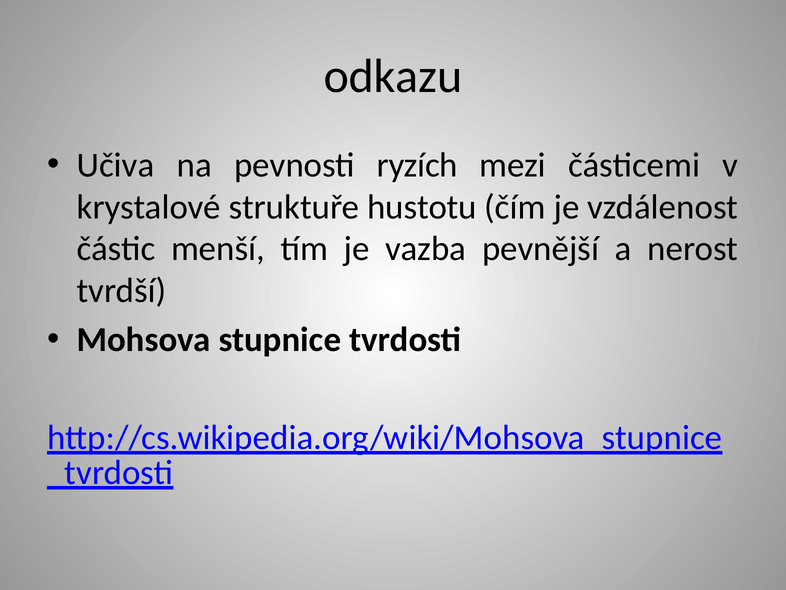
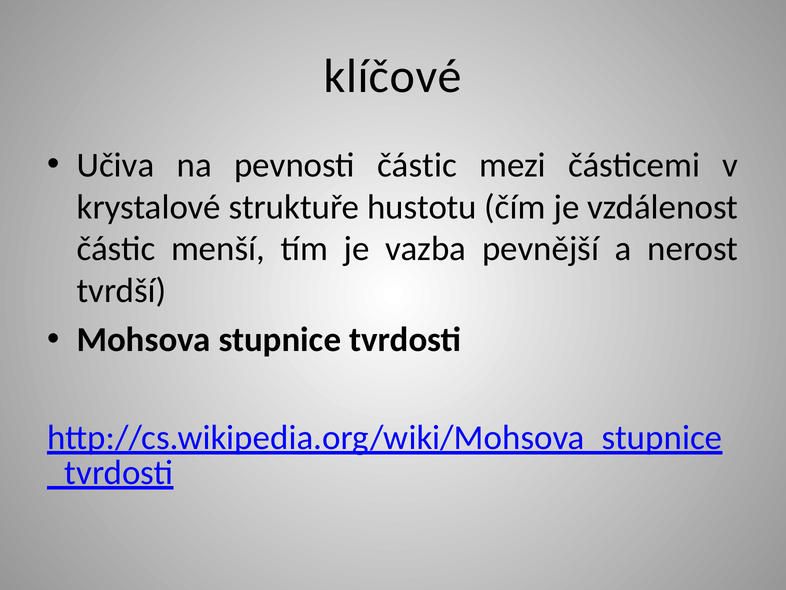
odkazu: odkazu -> klíčové (393, 76)
pevnosti ryzích: ryzích -> částic (417, 165)
